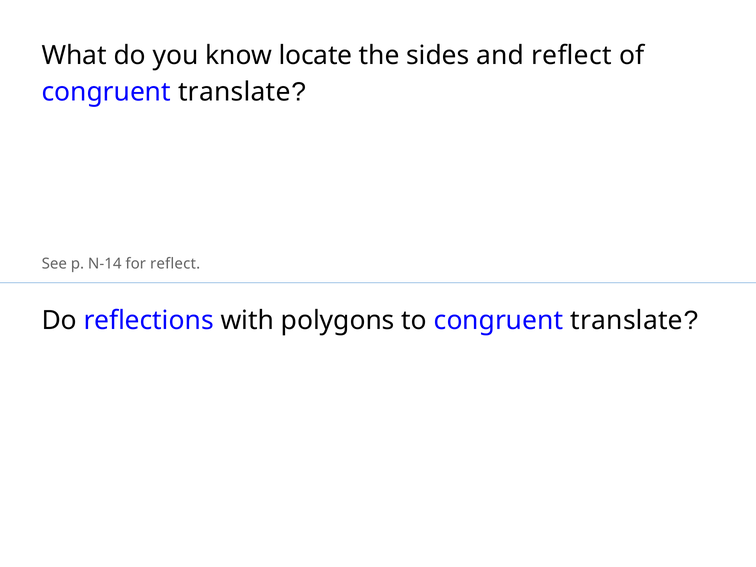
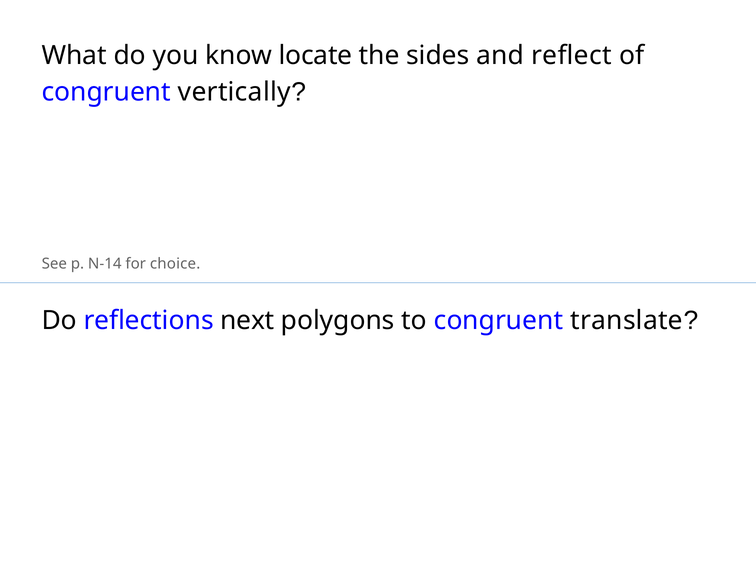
translate: translate -> vertically (234, 92)
for reflect: reflect -> choice (175, 264)
with: with -> next (247, 321)
